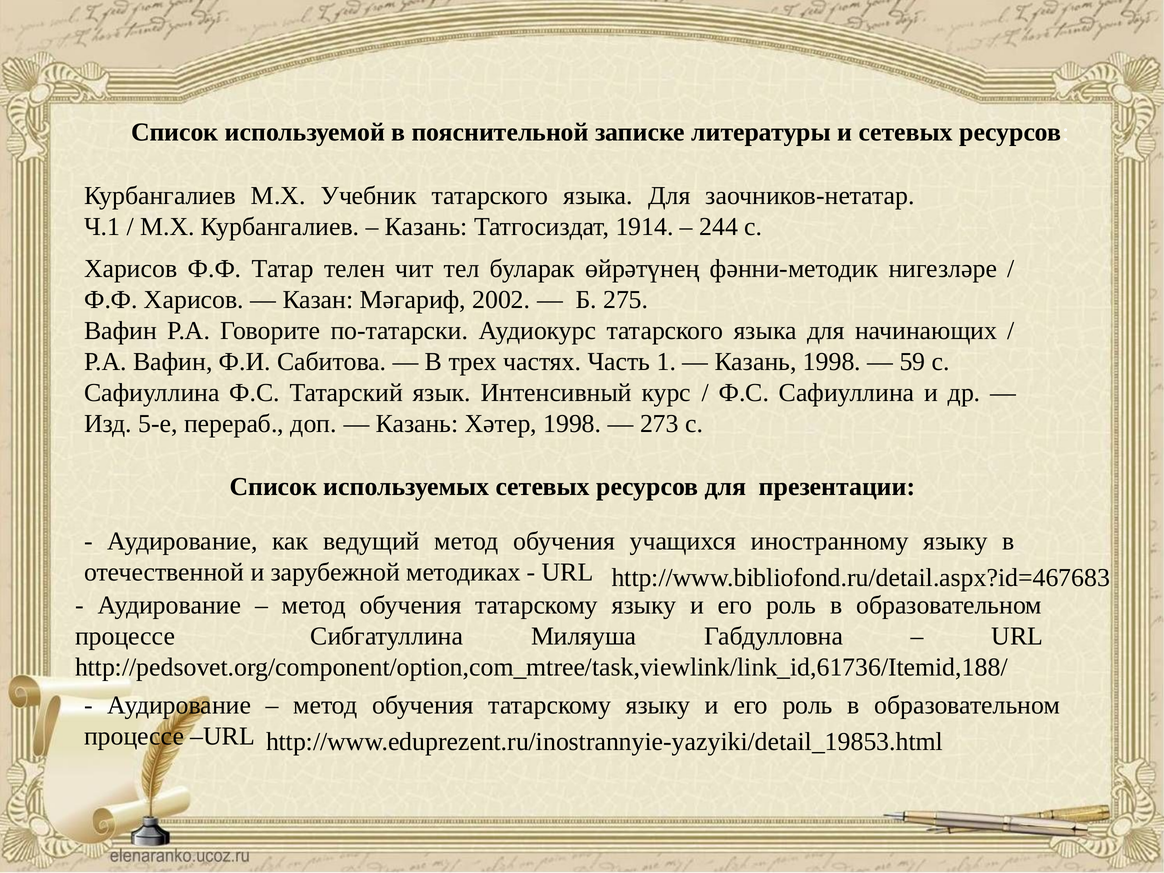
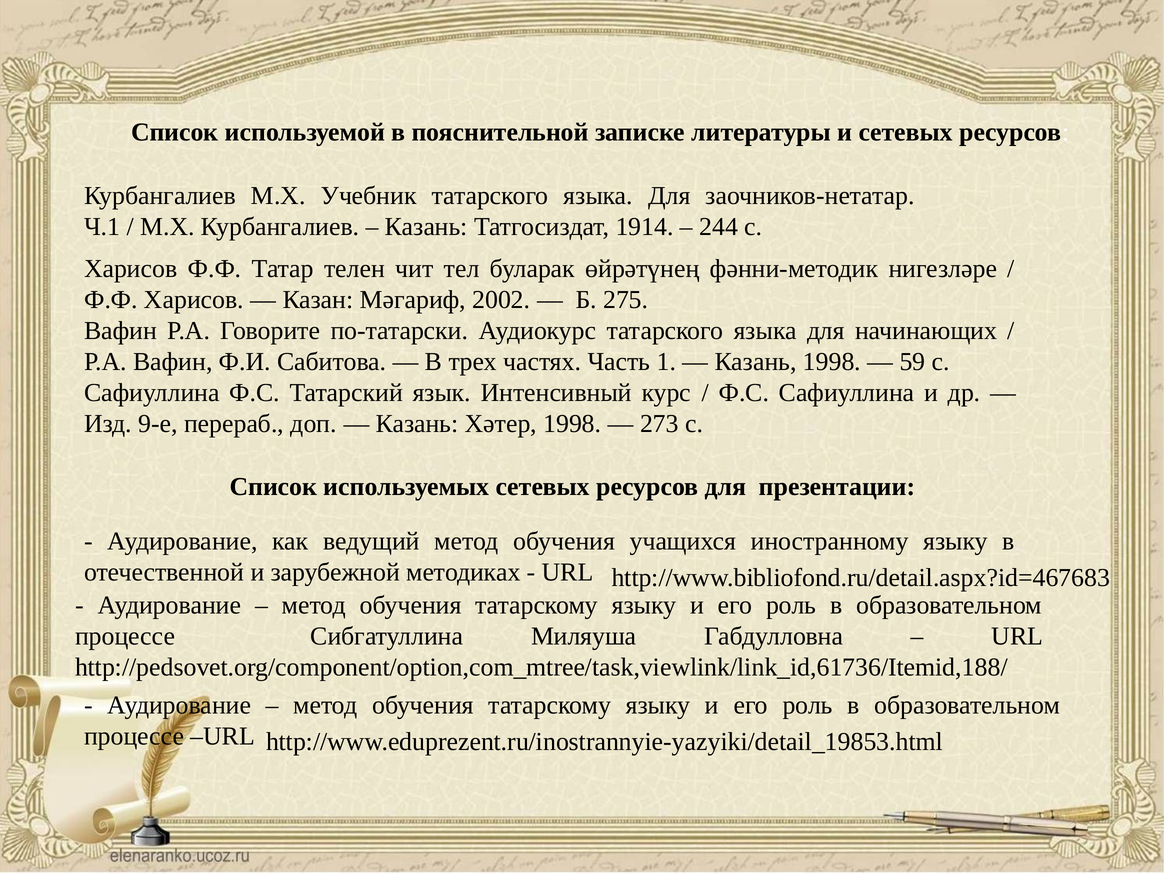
5-е: 5-е -> 9-е (158, 424)
